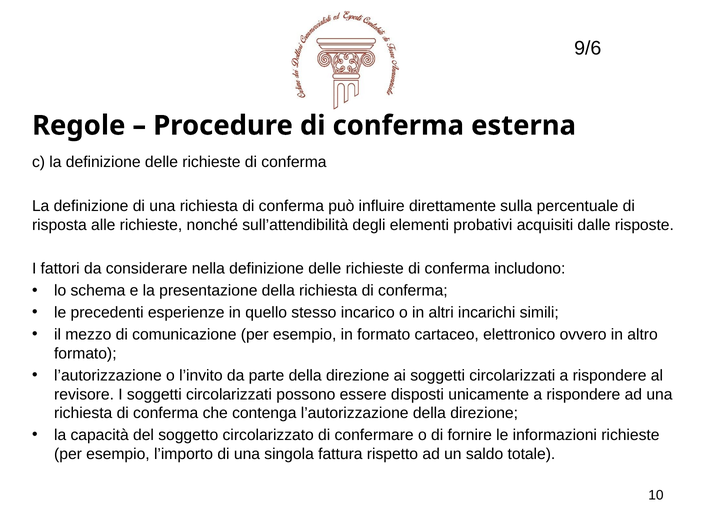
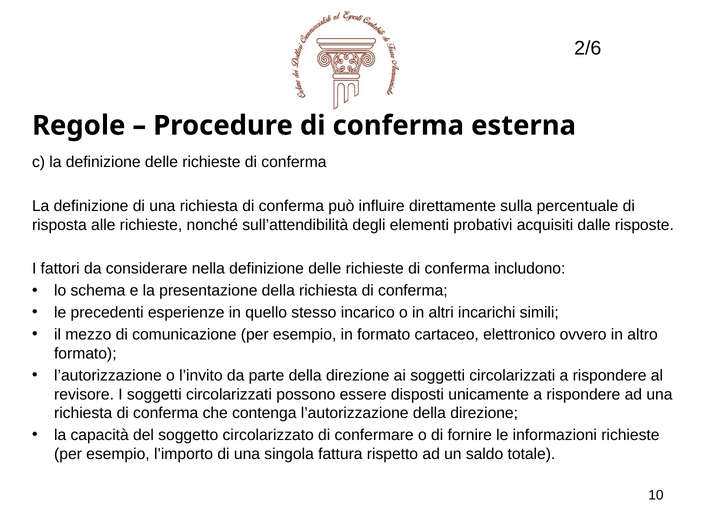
9/6: 9/6 -> 2/6 (588, 48)
